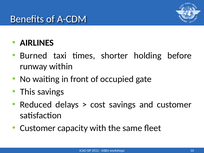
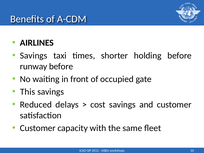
Burned: Burned -> Savings (34, 56)
runway within: within -> before (61, 66)
